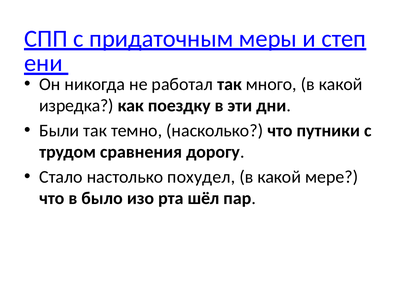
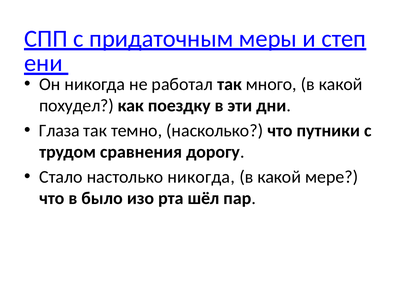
изредка: изредка -> похудел (76, 106)
Были: Были -> Глаза (59, 131)
настолько похудел: похудел -> никогда (201, 177)
